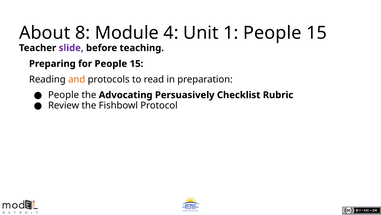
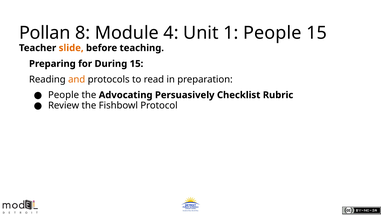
About: About -> Pollan (45, 33)
slide colour: purple -> orange (71, 48)
for People: People -> During (111, 64)
